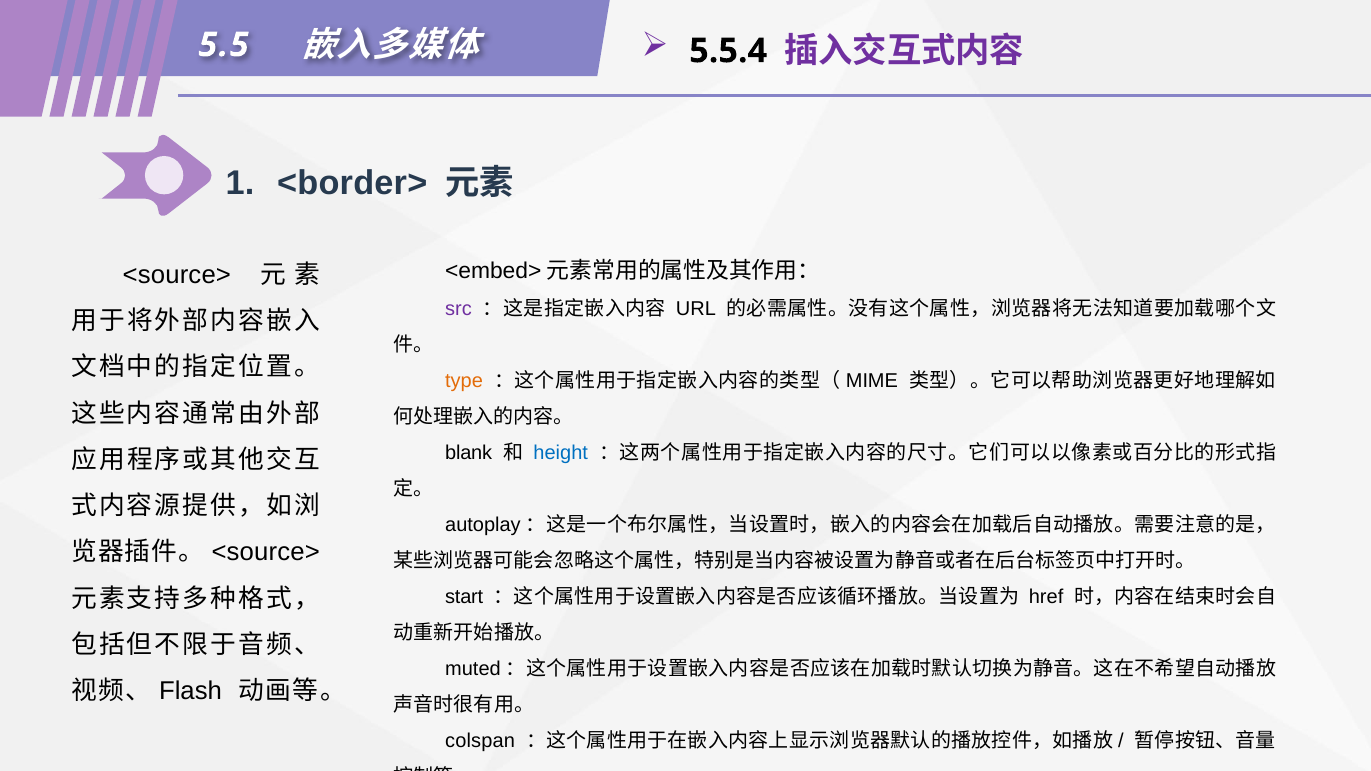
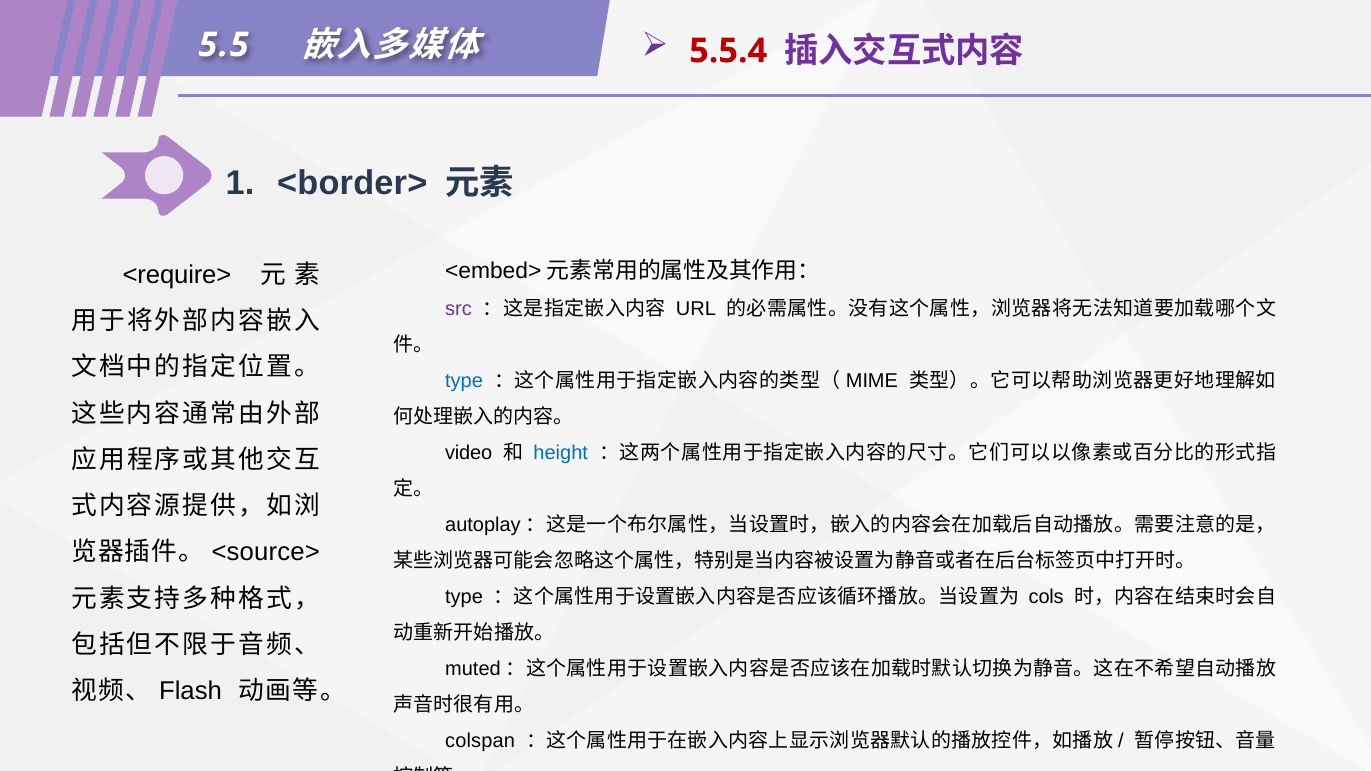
5.5.4 colour: black -> red (728, 51)
<source>: <source> -> <require> (177, 275)
type colour: orange -> blue (464, 381)
blank: blank -> video (469, 453)
start: start -> type (464, 597)
href: href -> cols (1046, 597)
